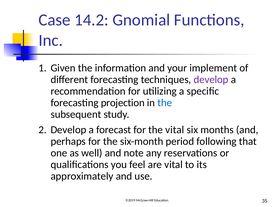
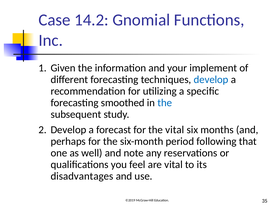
develop colour: purple -> blue (211, 80)
projection: projection -> smoothed (123, 103)
approximately: approximately -> disadvantages (82, 176)
